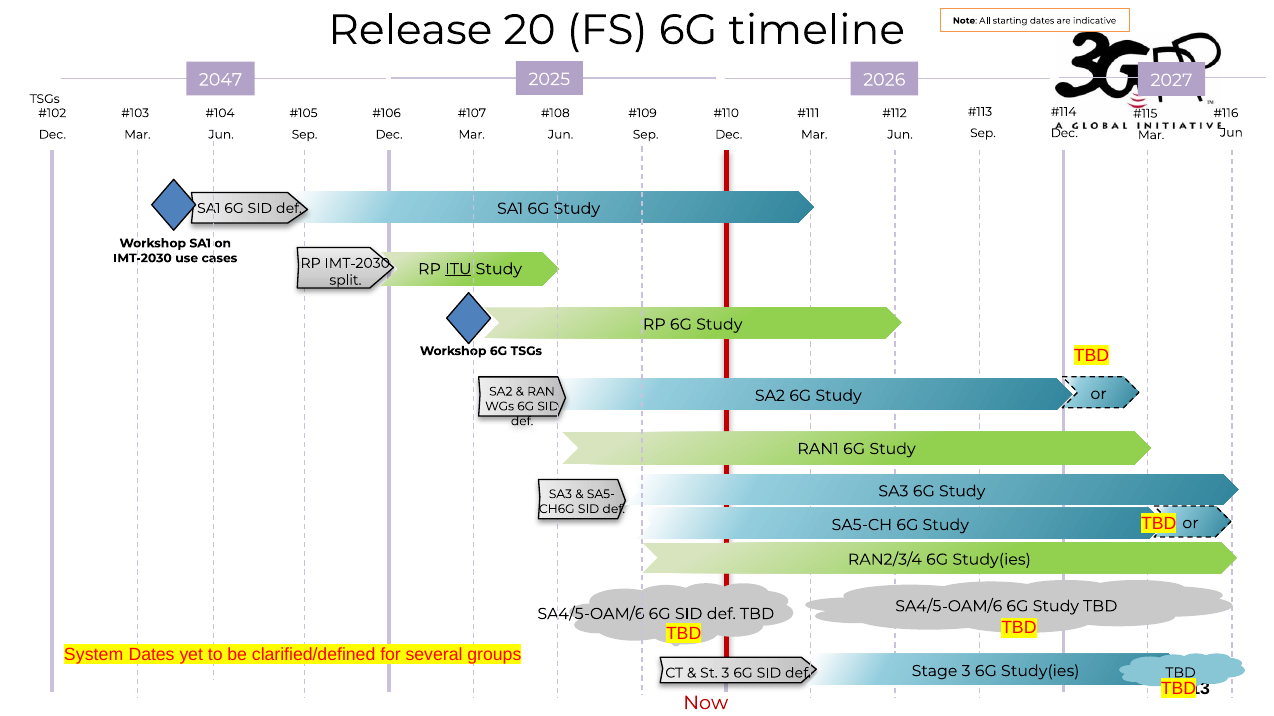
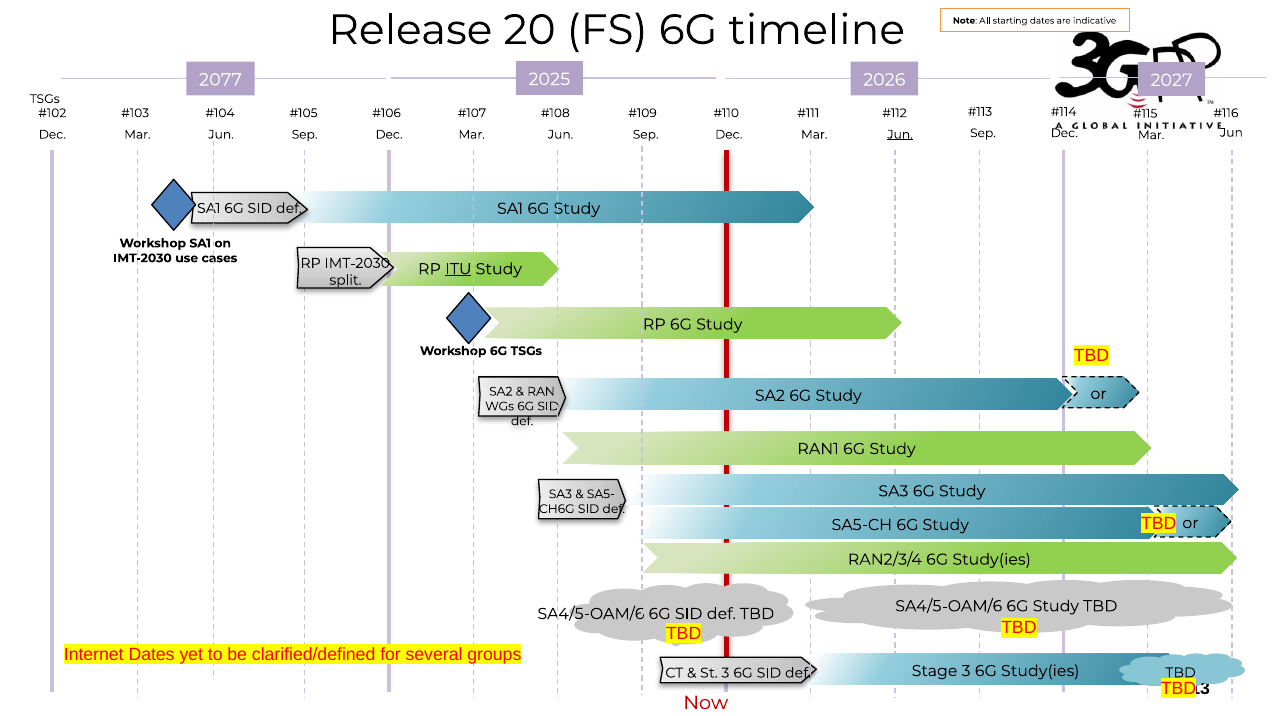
2047: 2047 -> 2077 (220, 80)
Jun underline: none -> present (900, 135)
System: System -> Internet (94, 655)
